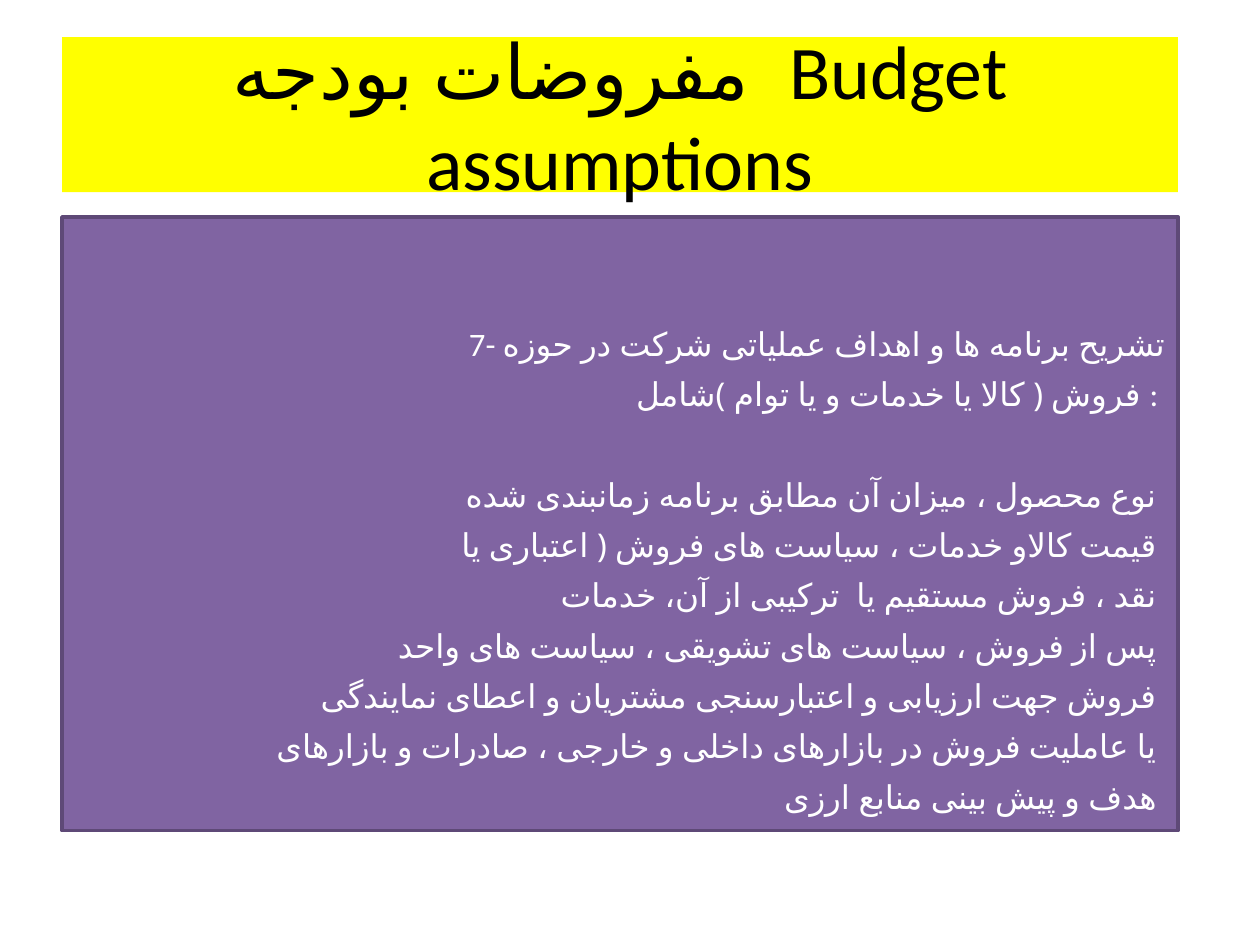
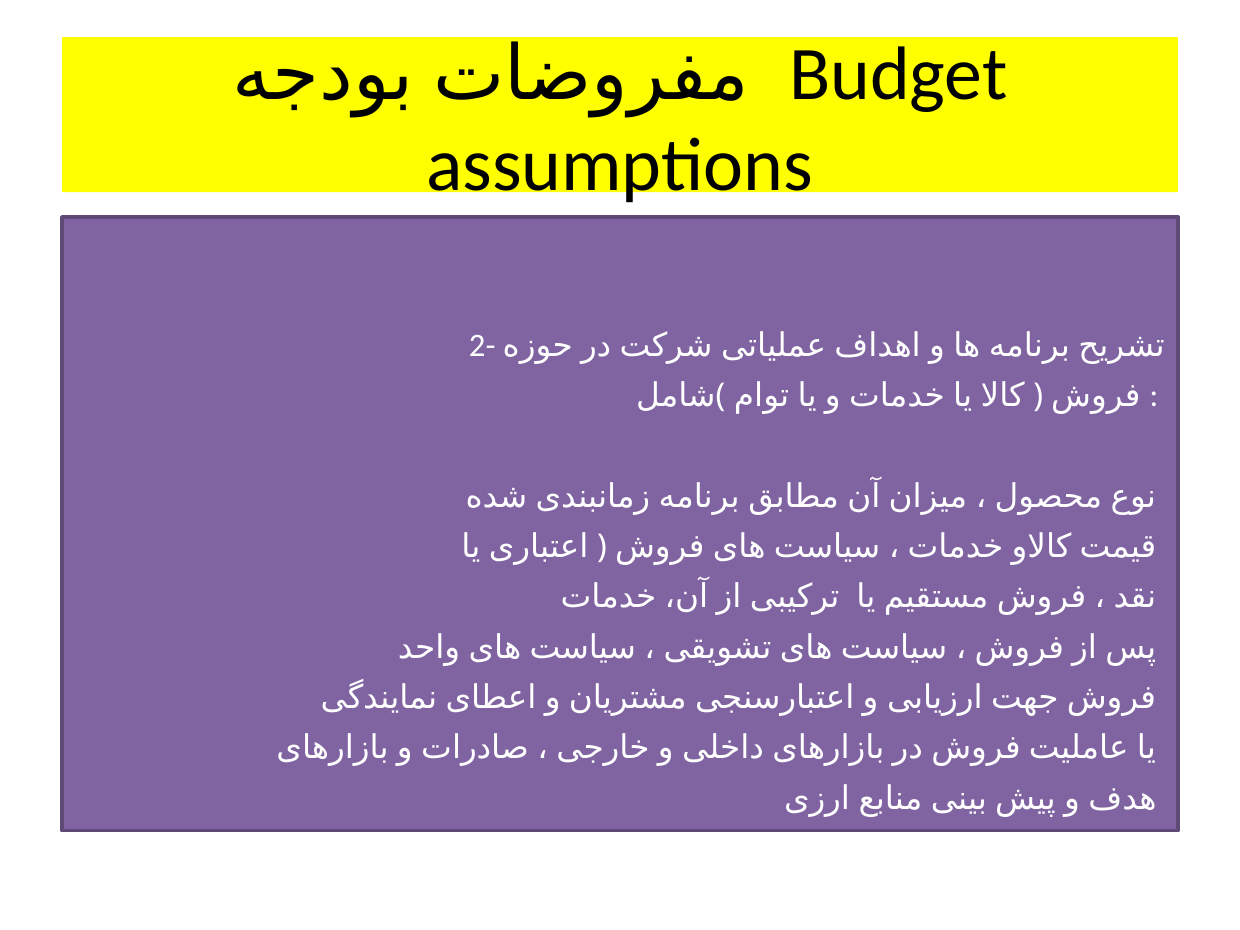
7-: 7- -> 2- (482, 346)
